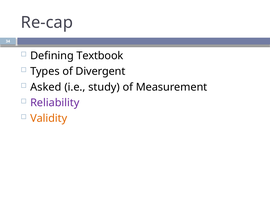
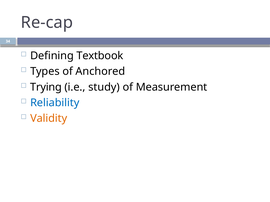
Divergent: Divergent -> Anchored (100, 72)
Asked: Asked -> Trying (46, 87)
Reliability colour: purple -> blue (55, 103)
